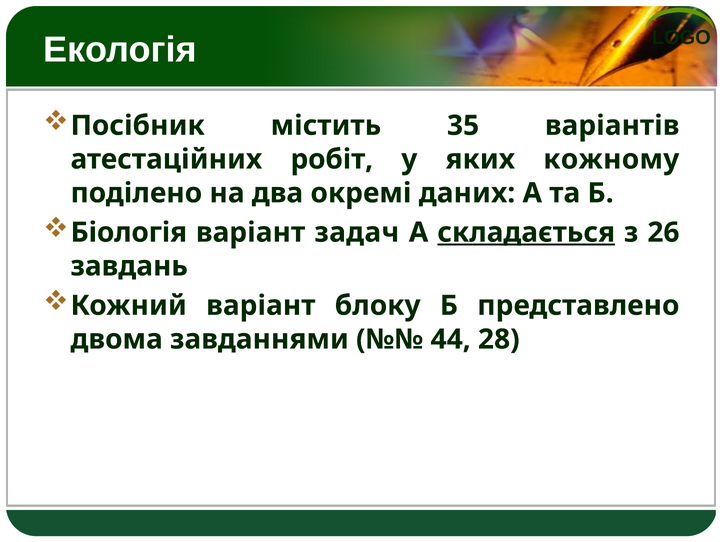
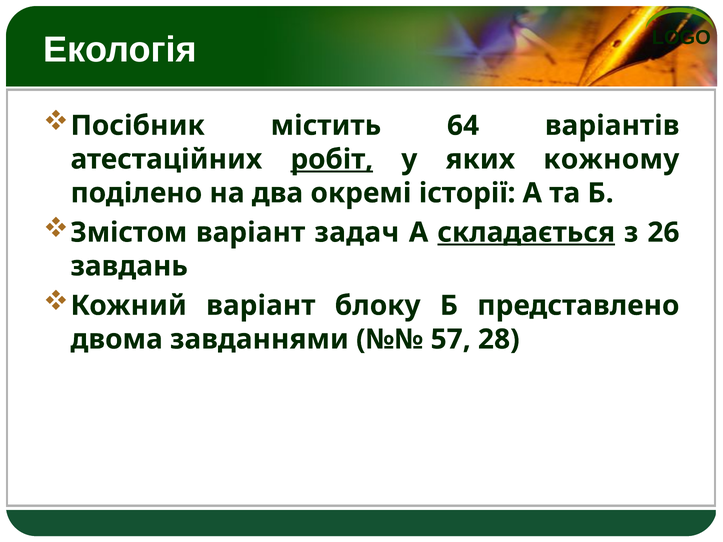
35: 35 -> 64 (463, 126)
робіт underline: none -> present (332, 159)
даних: даних -> історії (467, 193)
Біологія: Біологія -> Змістом (129, 233)
44: 44 -> 57 (451, 339)
